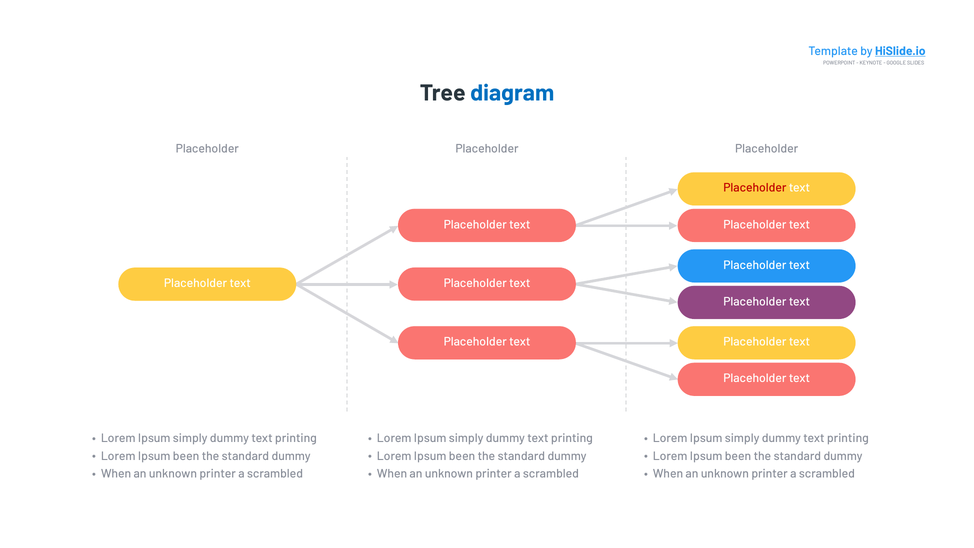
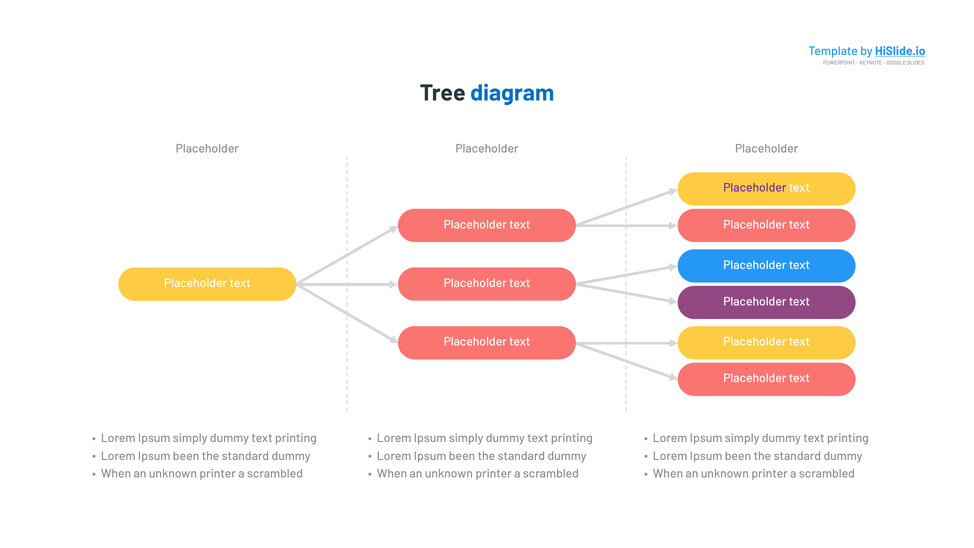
Placeholder colour: red -> purple (755, 188)
